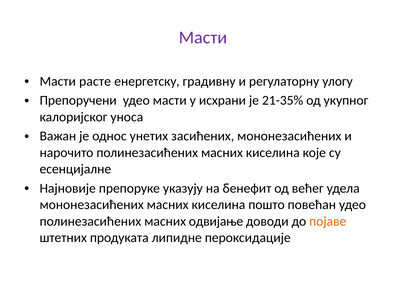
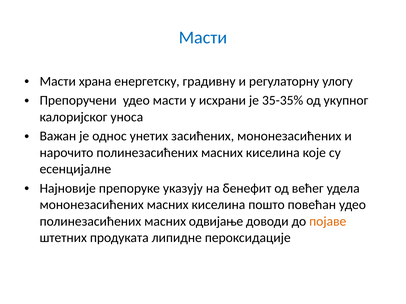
Масти colour: purple -> blue (203, 38)
расте: расте -> храна (95, 81)
21-35%: 21-35% -> 35-35% (283, 101)
